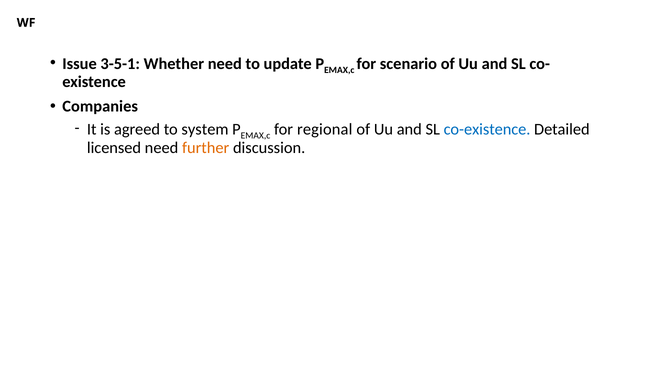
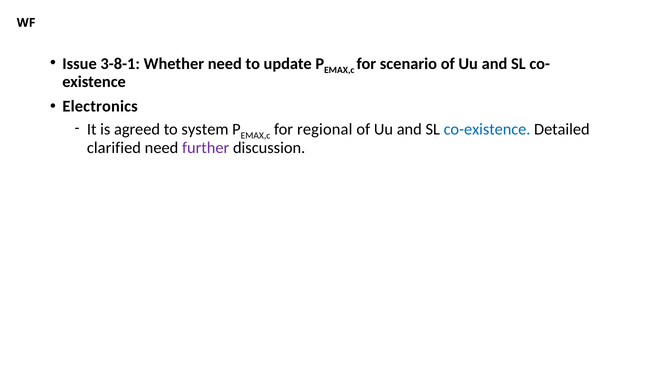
3-5-1: 3-5-1 -> 3-8-1 (120, 64)
Companies: Companies -> Electronics (100, 106)
licensed: licensed -> clarified (114, 148)
further colour: orange -> purple (206, 148)
